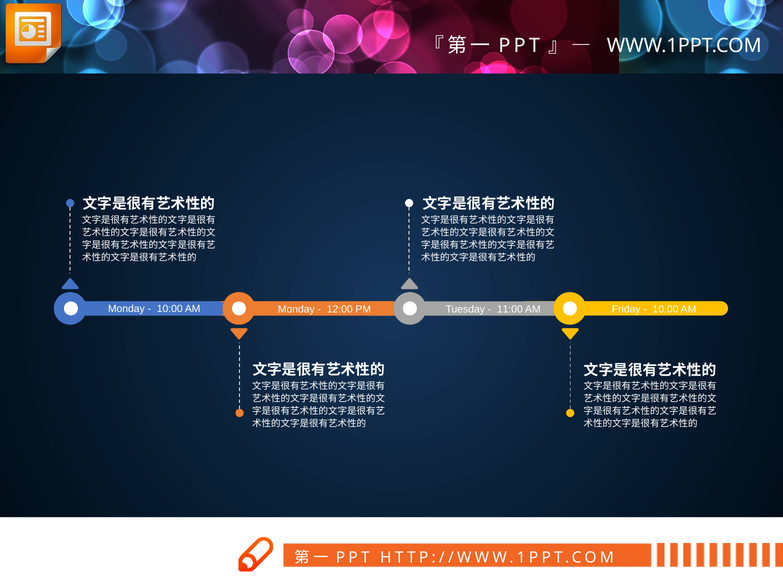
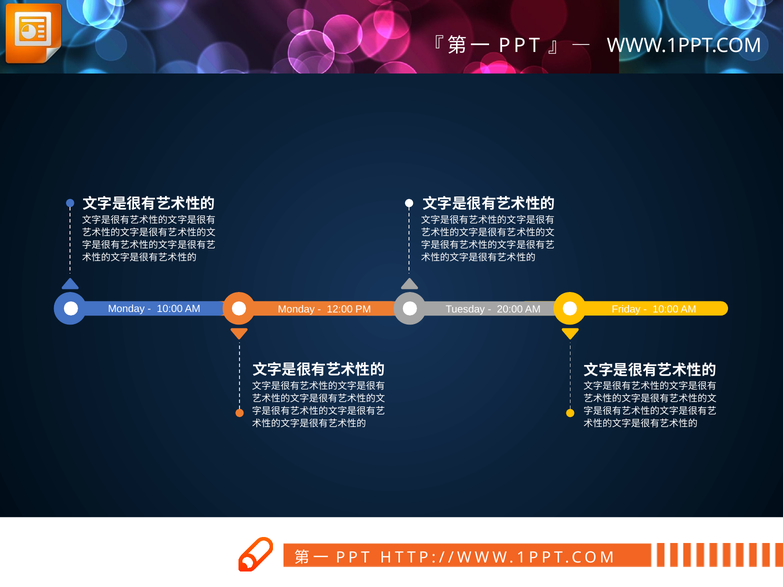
11:00: 11:00 -> 20:00 (510, 309)
